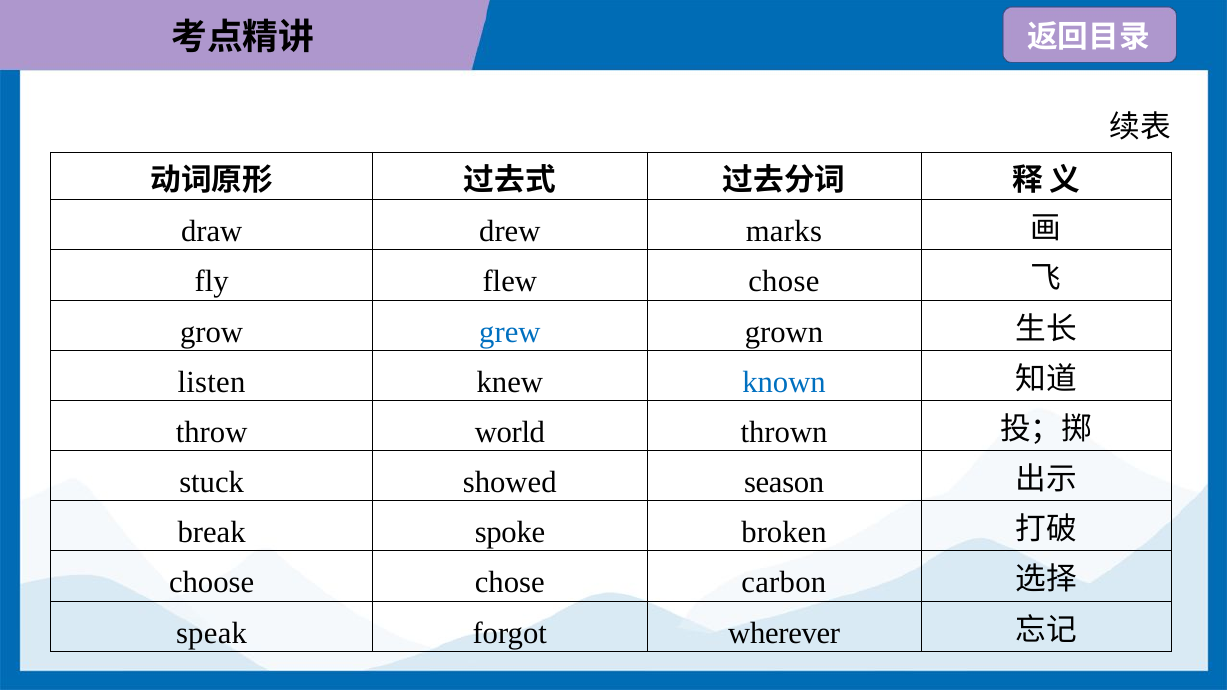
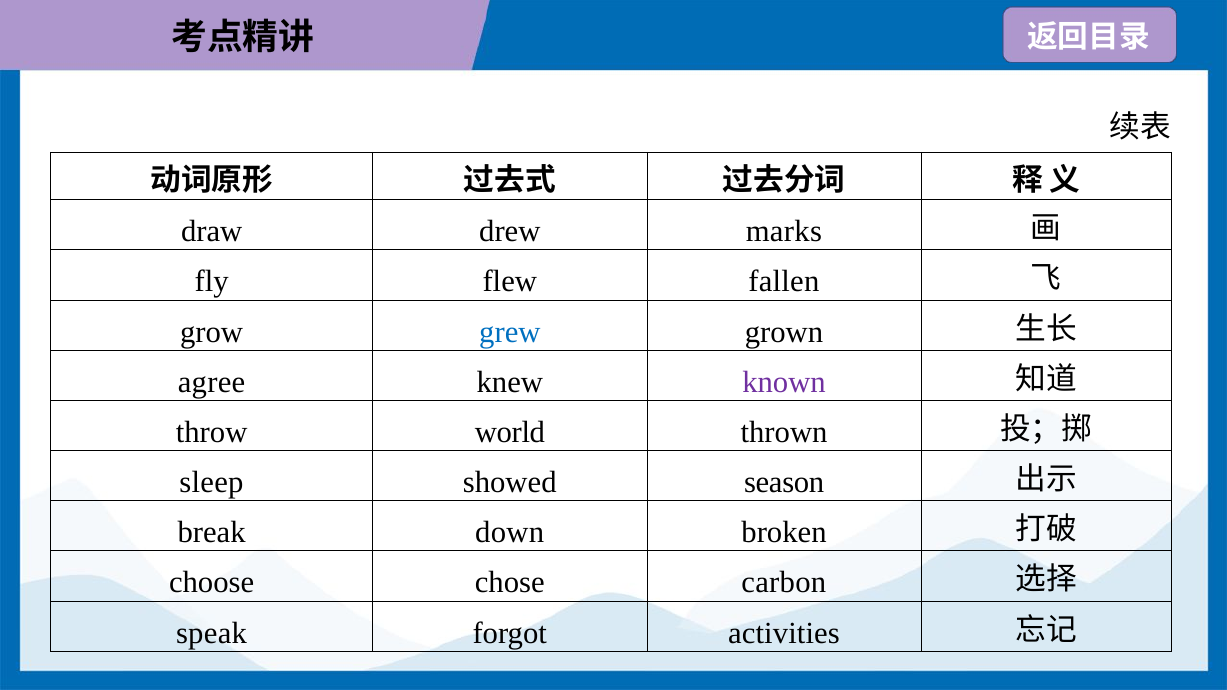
flew chose: chose -> fallen (784, 282)
listen: listen -> agree (212, 382)
known colour: blue -> purple (784, 382)
stuck: stuck -> sleep (211, 483)
spoke: spoke -> down (510, 533)
wherever: wherever -> activities (784, 633)
